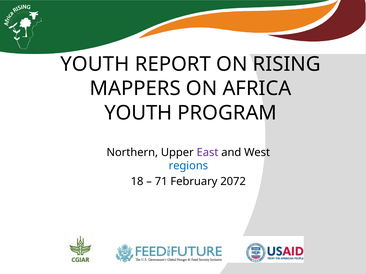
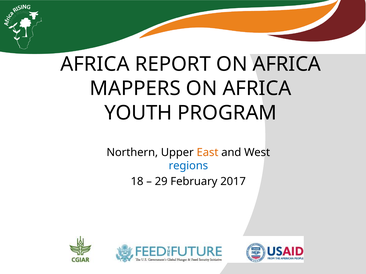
YOUTH: YOUTH -> AFRICA (95, 64)
REPORT ON RISING: RISING -> AFRICA (287, 64)
East colour: purple -> orange (208, 153)
71: 71 -> 29 (161, 182)
2072: 2072 -> 2017 (233, 182)
